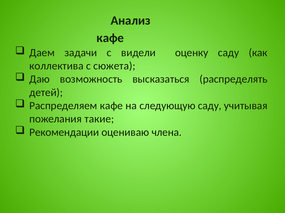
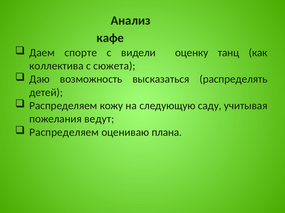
задачи: задачи -> спорте (81, 53)
оценку саду: саду -> танц (229, 53)
Распределяем кафе: кафе -> кожу (111, 106)
такие: такие -> ведут (99, 119)
Рекомендации: Рекомендации -> Распределяем (64, 133)
члена: члена -> плана (167, 133)
